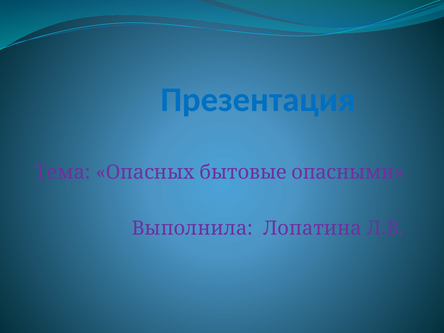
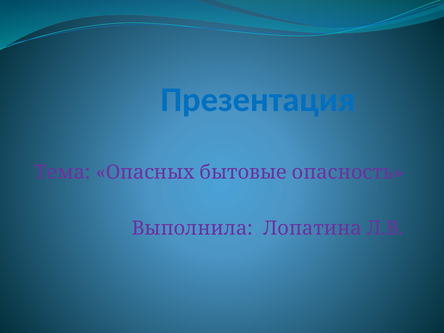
опасными: опасными -> опасность (348, 172)
